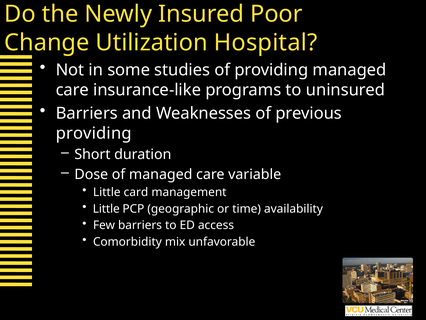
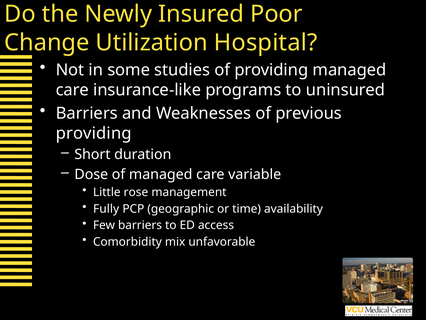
card: card -> rose (136, 192)
Little: Little -> Fully (106, 208)
